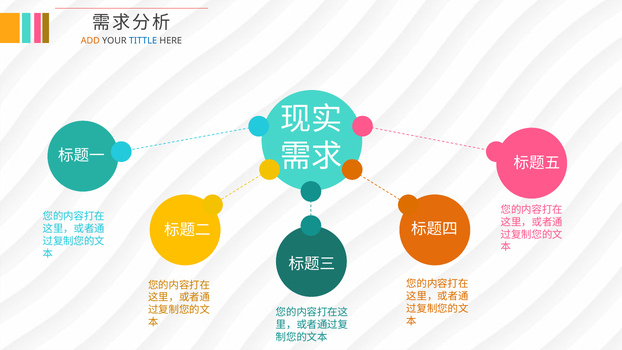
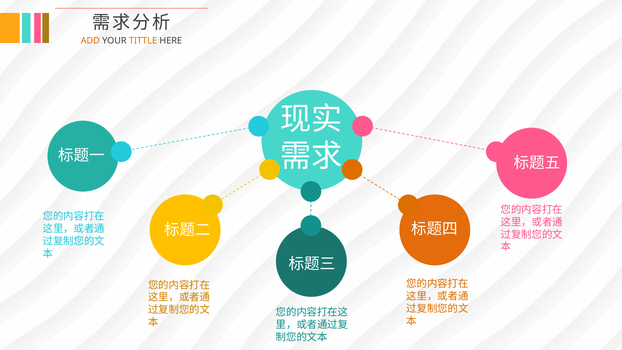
TITTLE colour: blue -> orange (143, 41)
